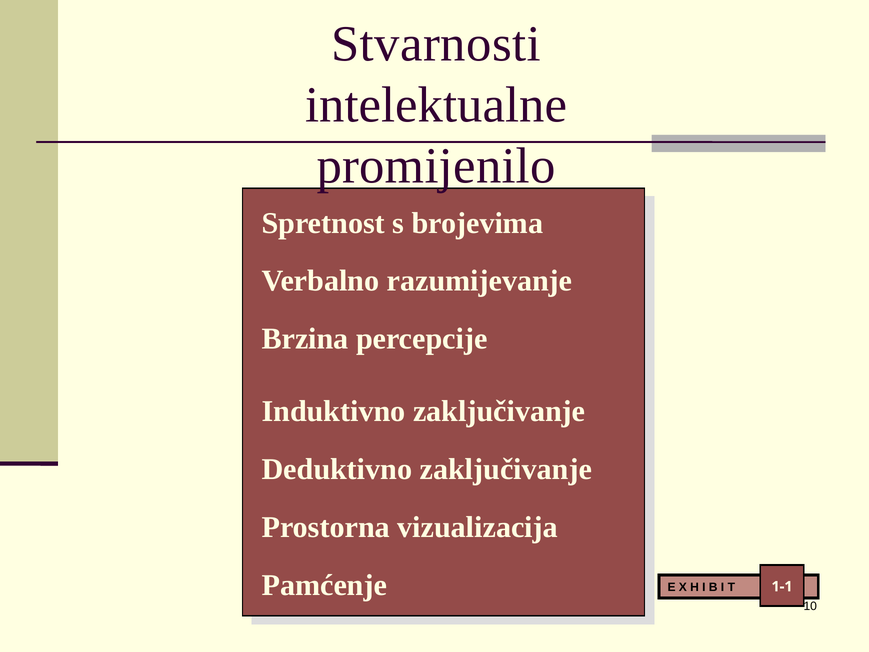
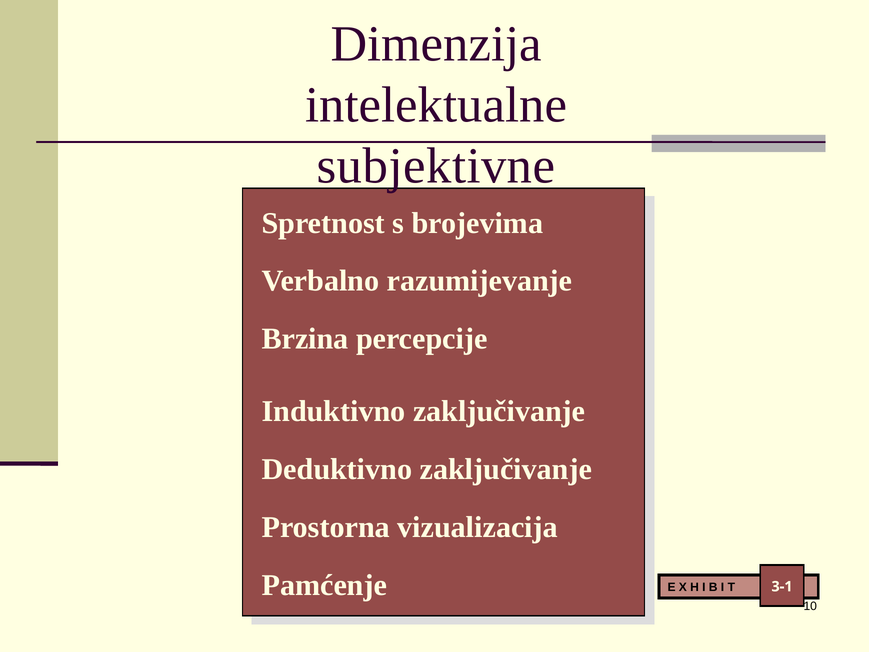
Stvarnosti: Stvarnosti -> Dimenzija (436, 44)
promijenilo: promijenilo -> subjektivne (436, 166)
1-1: 1-1 -> 3-1 (782, 586)
